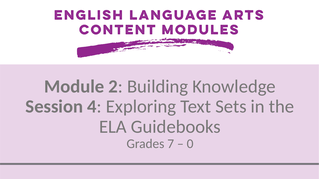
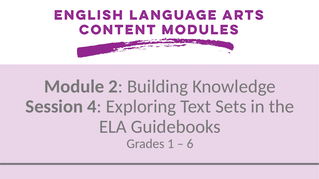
7: 7 -> 1 (171, 144)
0: 0 -> 6 (190, 144)
